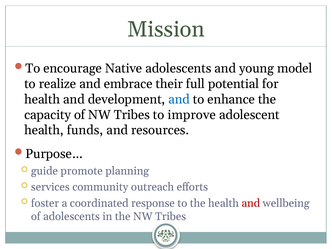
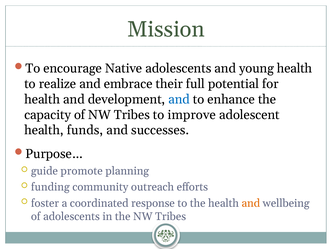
young model: model -> health (295, 68)
resources: resources -> successes (160, 130)
services: services -> funding (50, 187)
and colour: red -> orange (251, 203)
